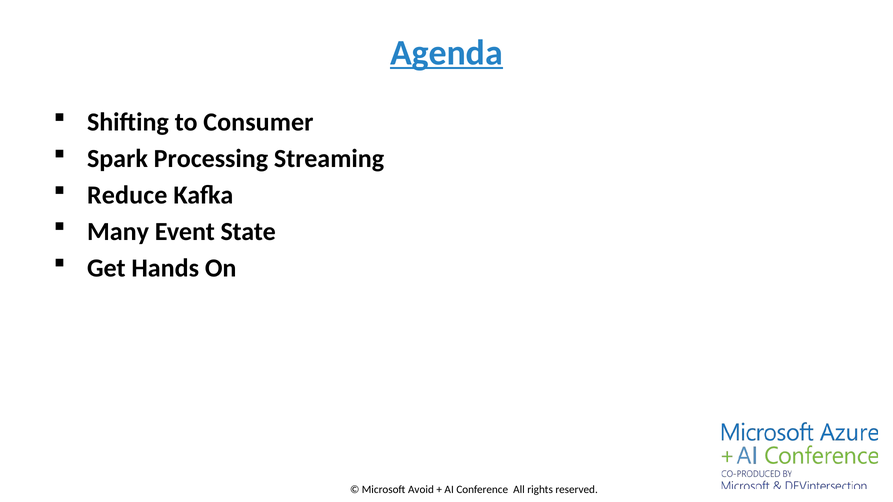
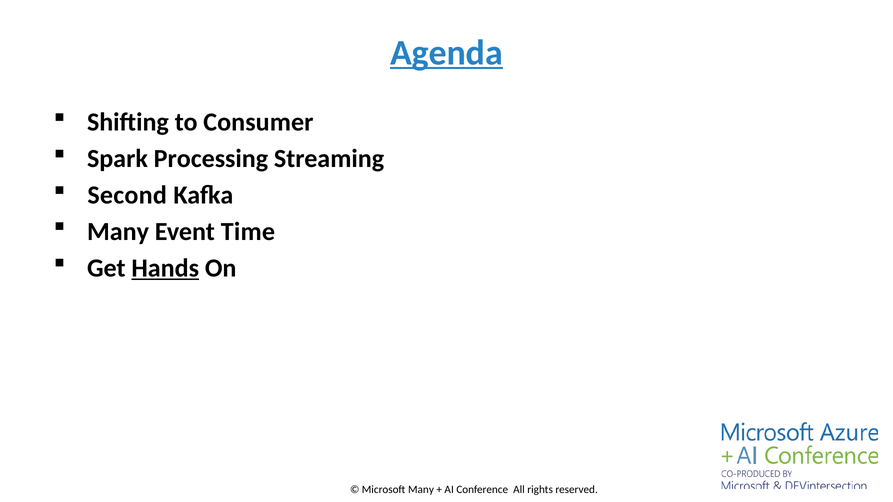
Reduce: Reduce -> Second (127, 195)
State: State -> Time (248, 232)
Hands underline: none -> present (165, 268)
Avoid: Avoid -> Many (421, 490)
